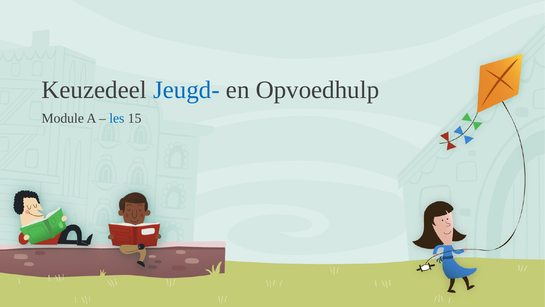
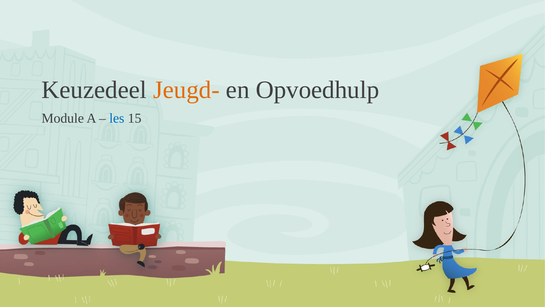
Jeugd- colour: blue -> orange (186, 90)
